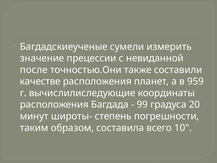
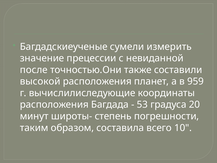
качестве: качестве -> высокой (40, 81)
99: 99 -> 53 (142, 104)
